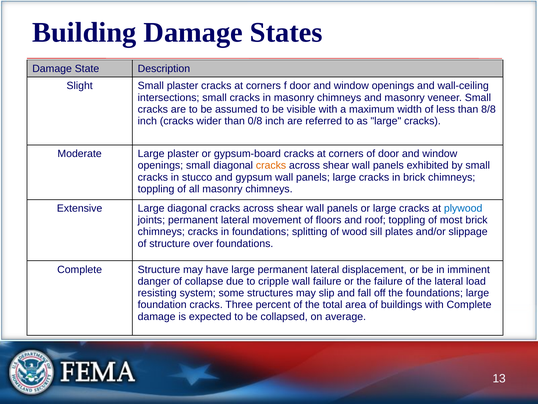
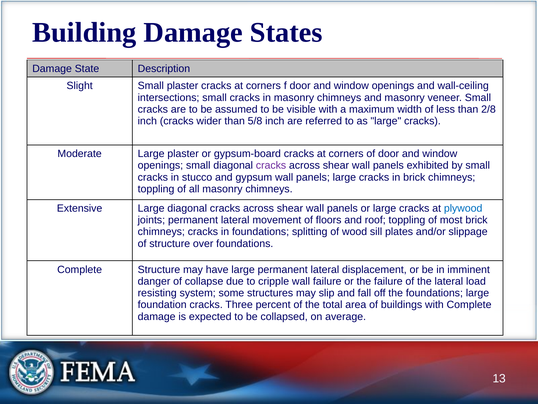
8/8: 8/8 -> 2/8 (488, 109)
0/8: 0/8 -> 5/8 (255, 121)
cracks colour: orange -> purple (271, 165)
